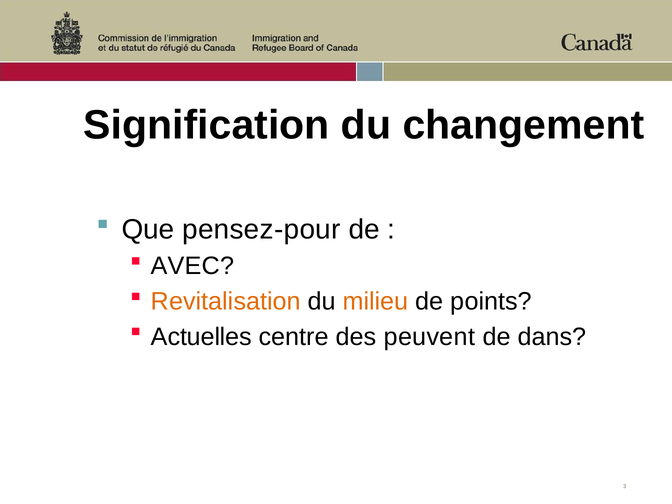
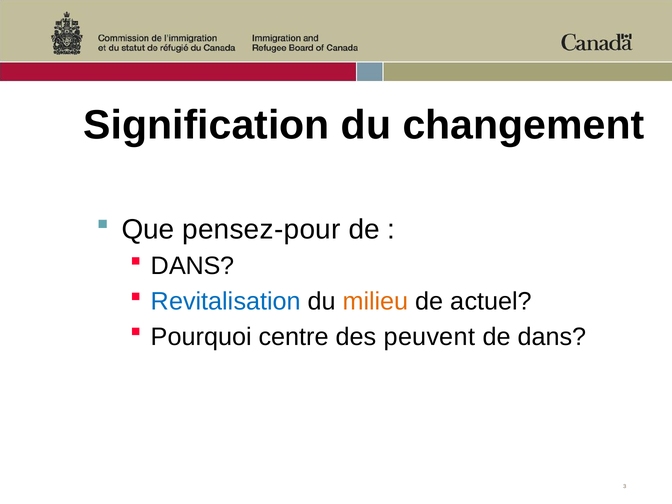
AVEC: AVEC -> DANS (193, 266)
Revitalisation colour: orange -> blue (226, 301)
points: points -> actuel (491, 301)
Actuelles: Actuelles -> Pourquoi (201, 337)
